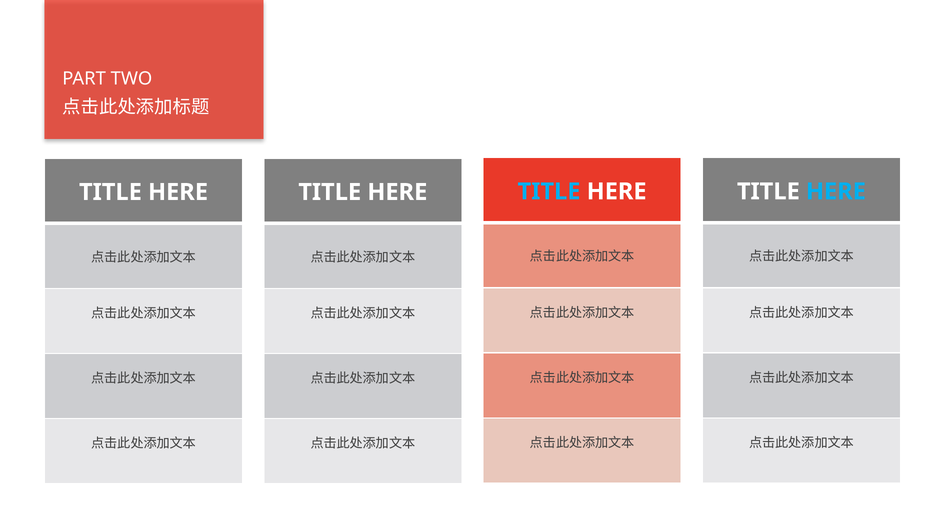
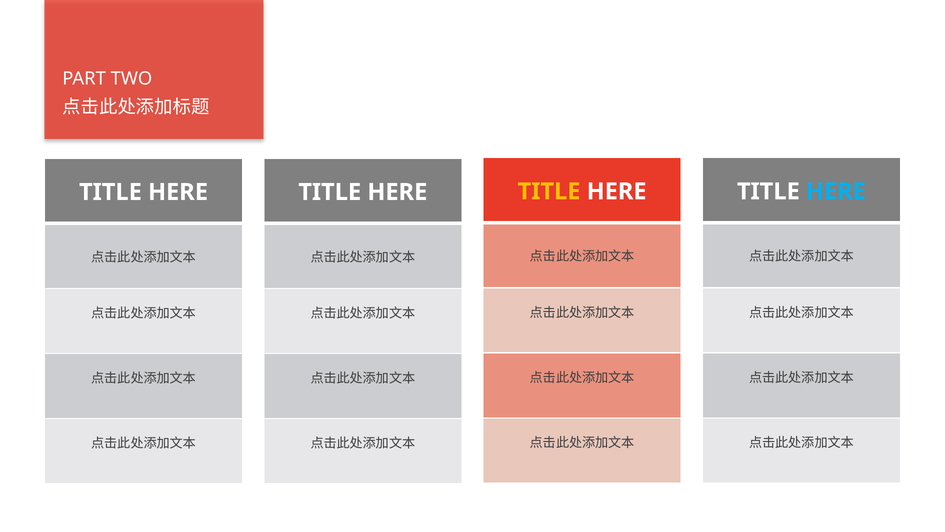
TITLE colour: light blue -> yellow (549, 191)
